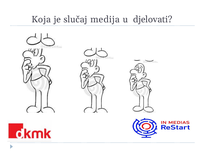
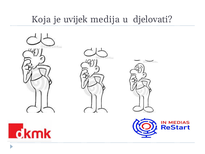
slučaj: slučaj -> uvijek (75, 19)
